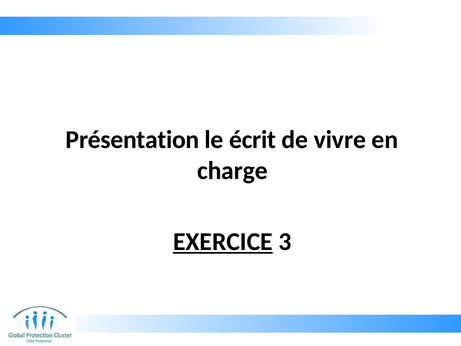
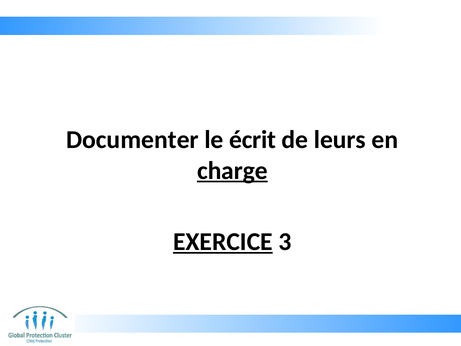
Présentation: Présentation -> Documenter (132, 140)
vivre: vivre -> leurs (340, 140)
charge underline: none -> present (232, 170)
